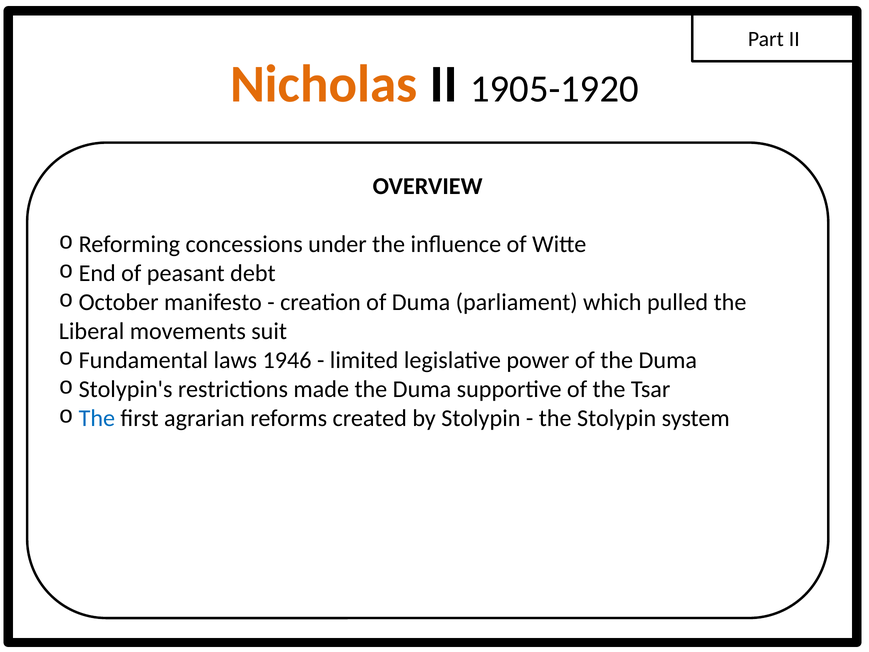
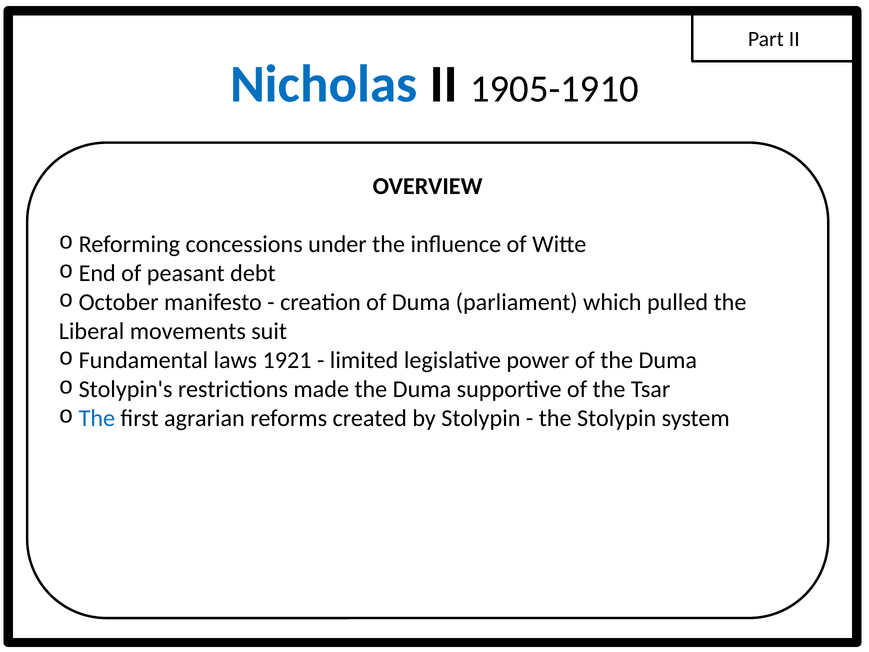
Nicholas colour: orange -> blue (324, 84)
1905-1920: 1905-1920 -> 1905-1910 (554, 89)
1946: 1946 -> 1921 (287, 360)
